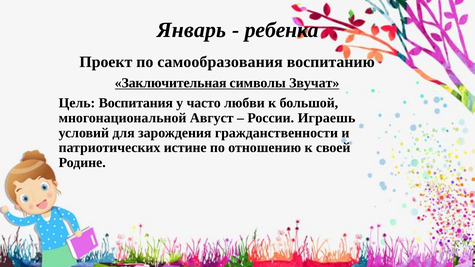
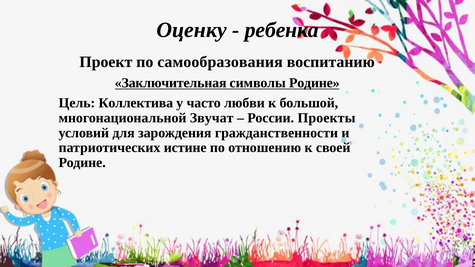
Январь: Январь -> Оценку (192, 30)
символы Звучат: Звучат -> Родине (314, 83)
Воспитания: Воспитания -> Коллектива (136, 103)
Август: Август -> Звучат (212, 118)
Играешь: Играешь -> Проекты (327, 118)
